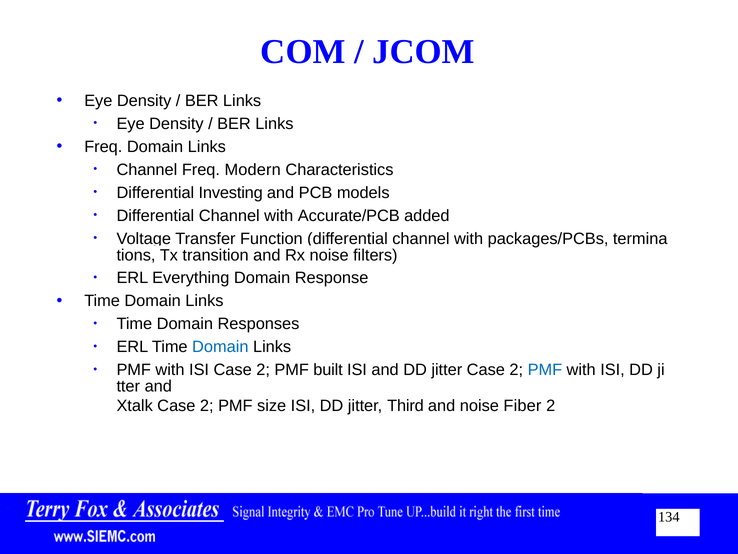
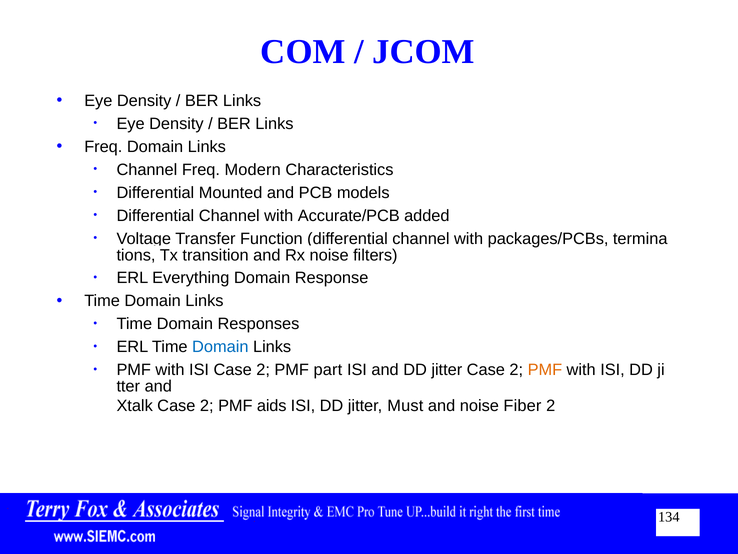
Investing: Investing -> Mounted (231, 193)
built: built -> part (328, 370)
PMF colour: blue -> orange (545, 370)
size: size -> aids (272, 406)
Third: Third -> Must (405, 406)
